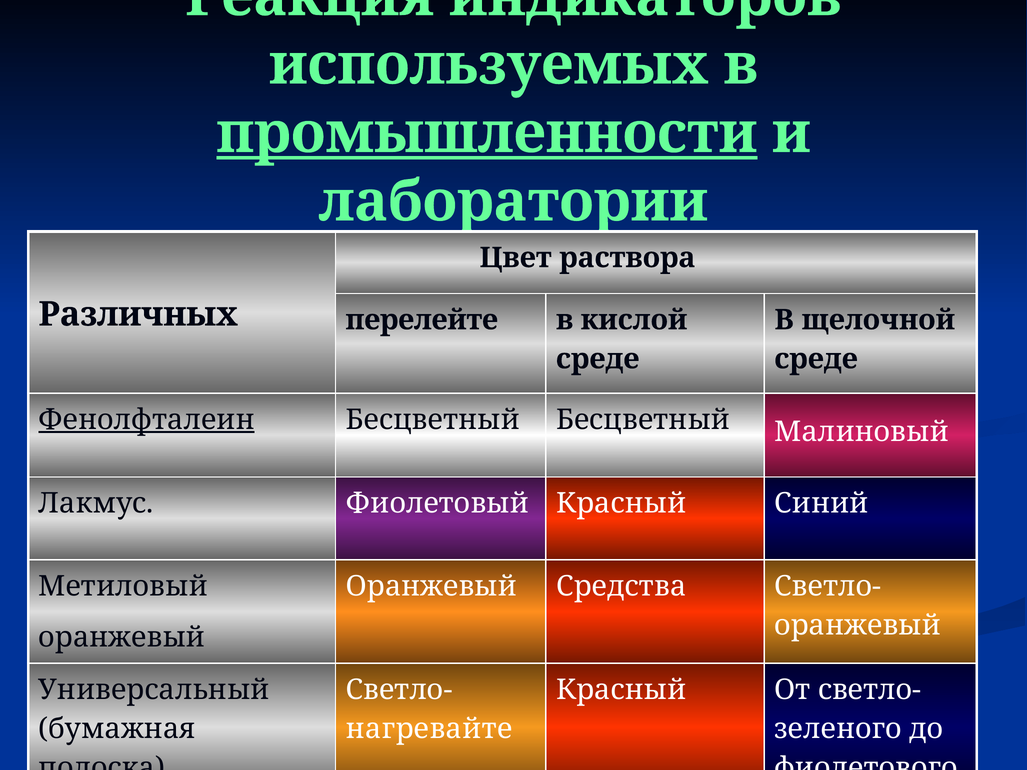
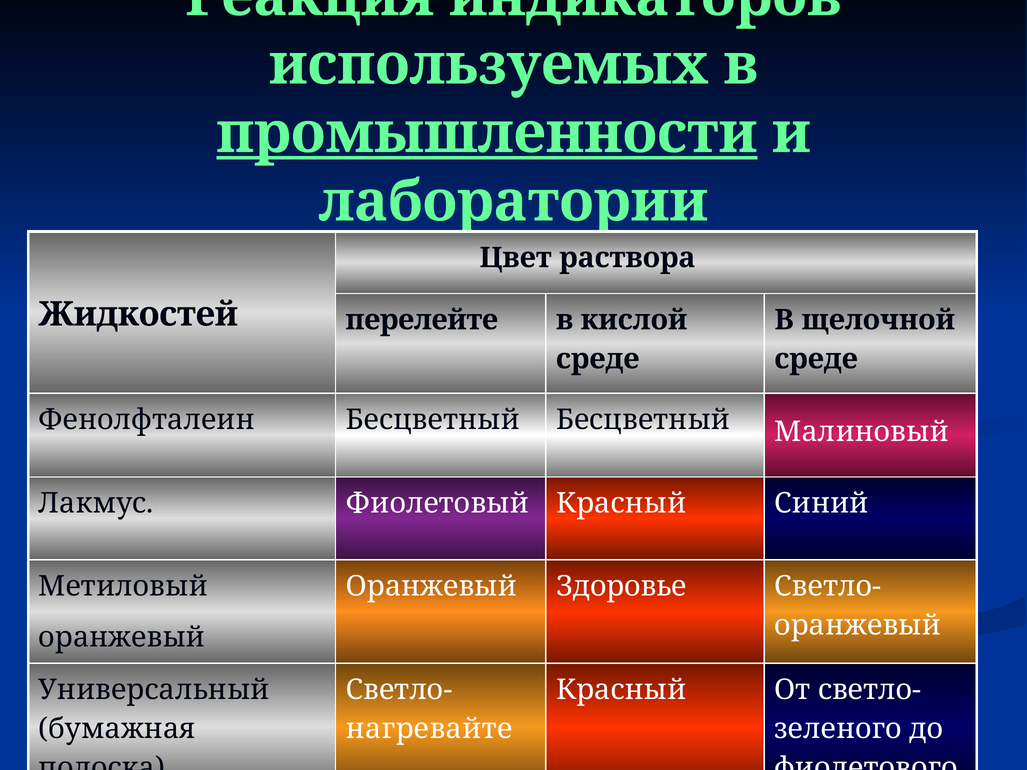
Различных: Различных -> Жидкостей (138, 314)
Фенолфталеин underline: present -> none (147, 420)
Средства: Средства -> Здоровье (621, 586)
